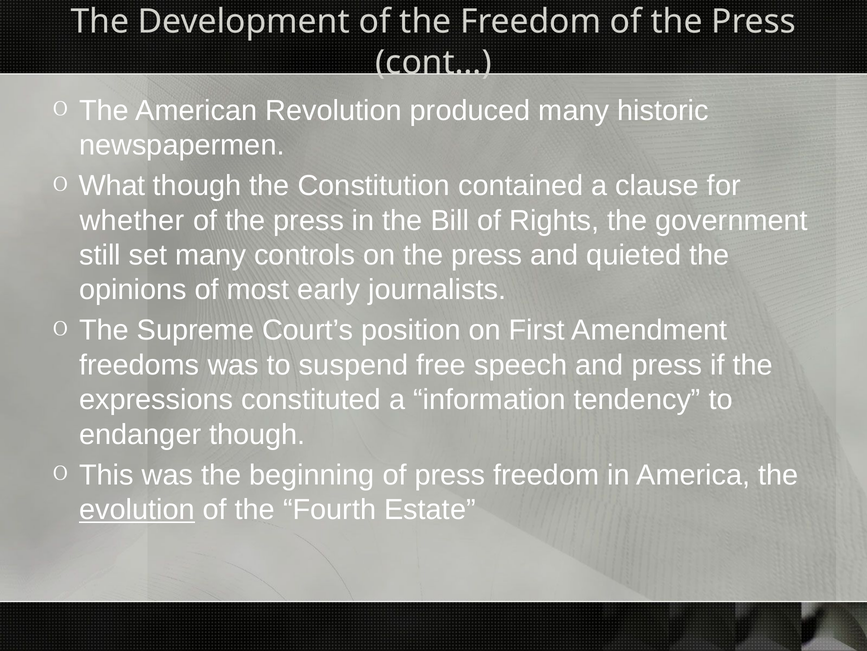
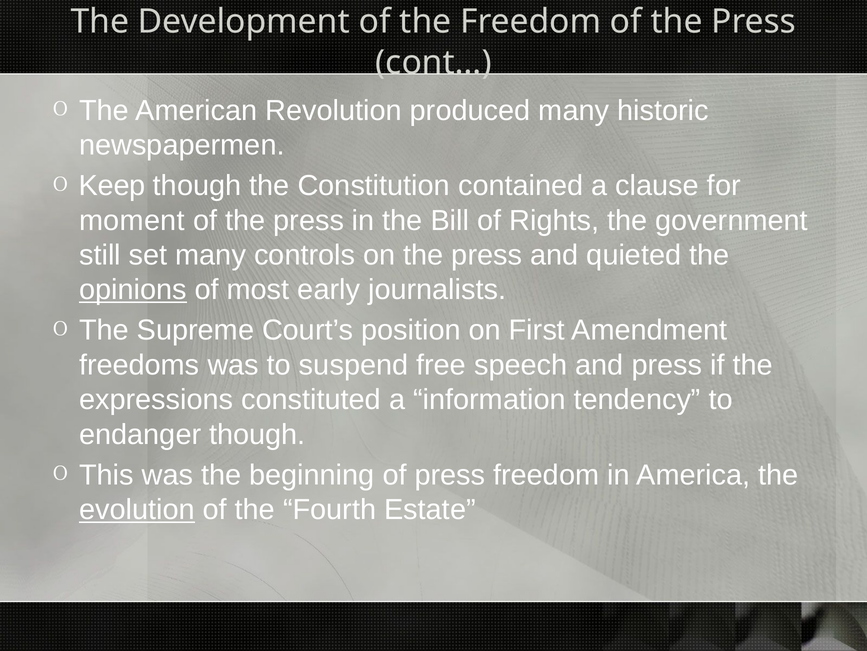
What: What -> Keep (112, 186)
whether: whether -> moment (132, 220)
opinions underline: none -> present (133, 290)
